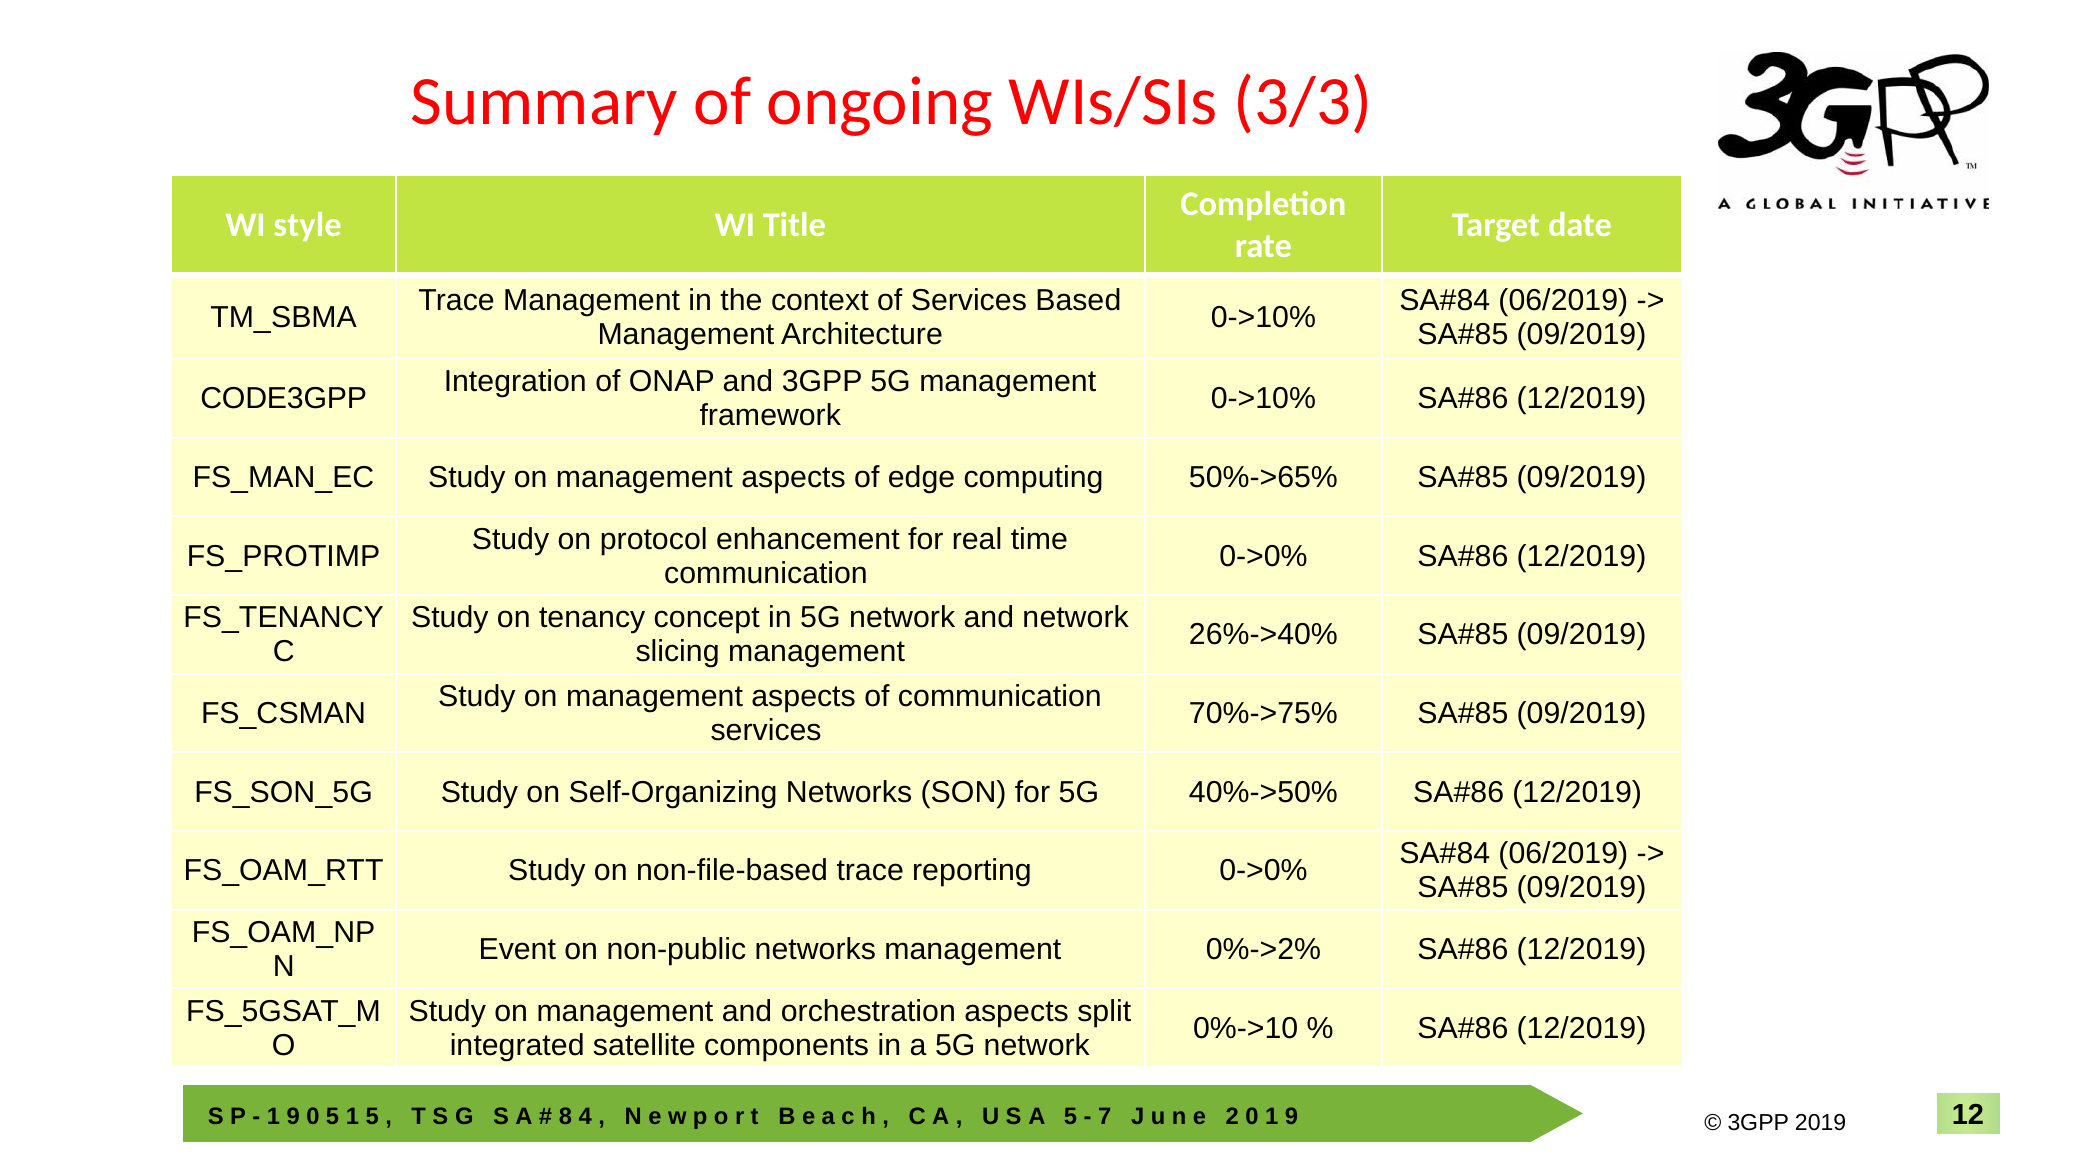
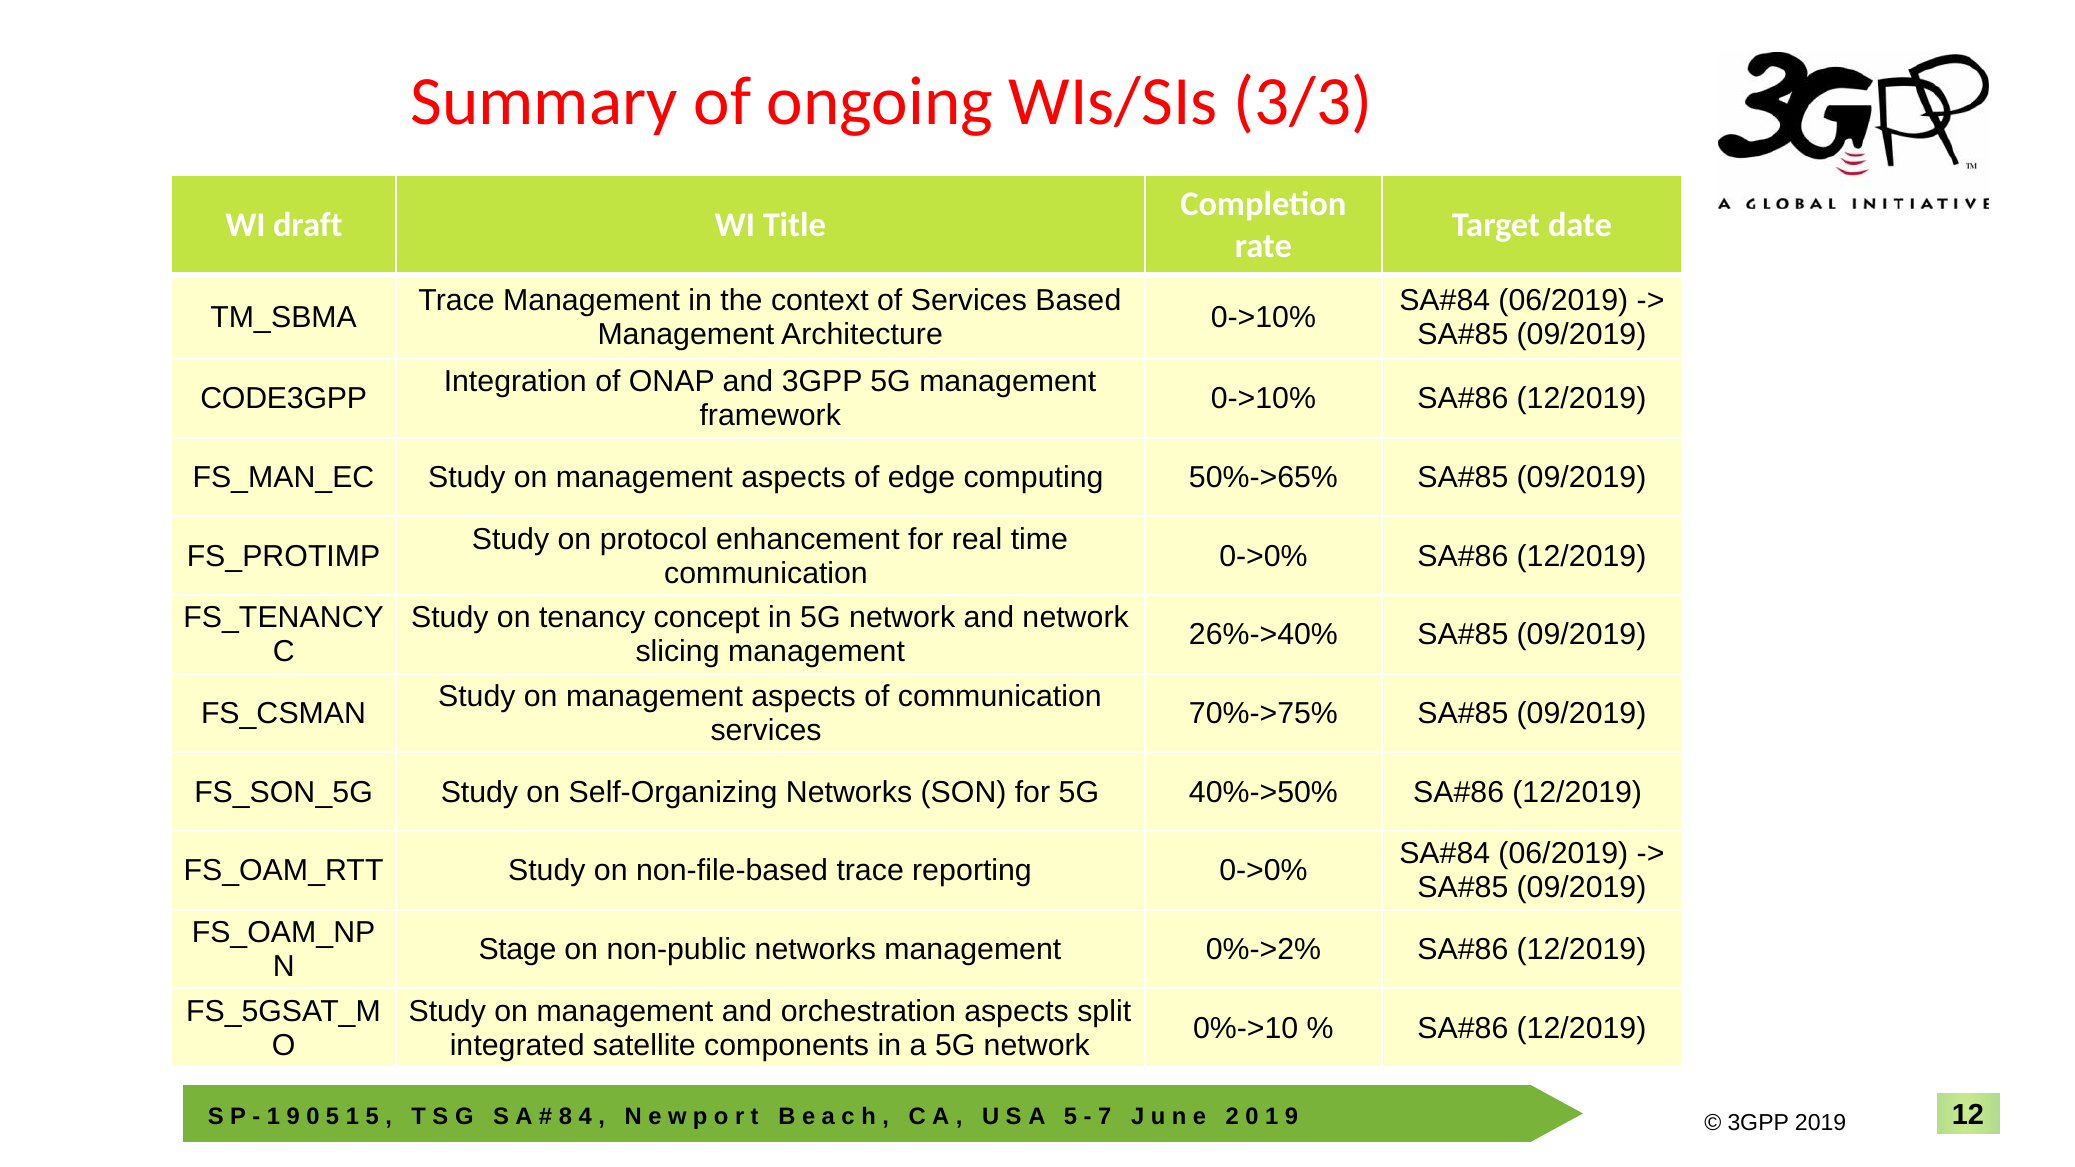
style: style -> draft (308, 225)
Event: Event -> Stage (517, 950)
